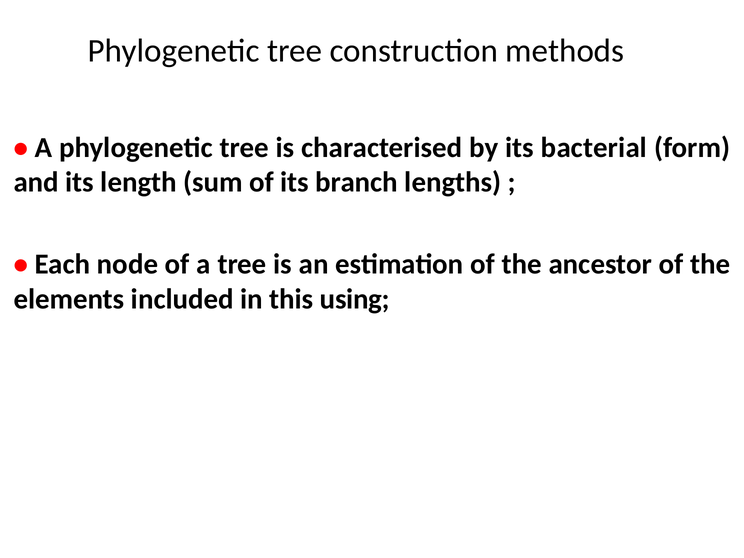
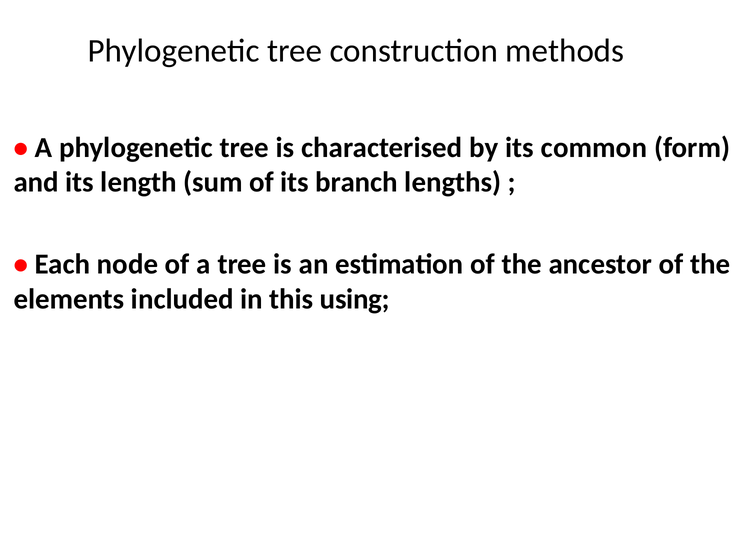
bacterial: bacterial -> common (594, 148)
